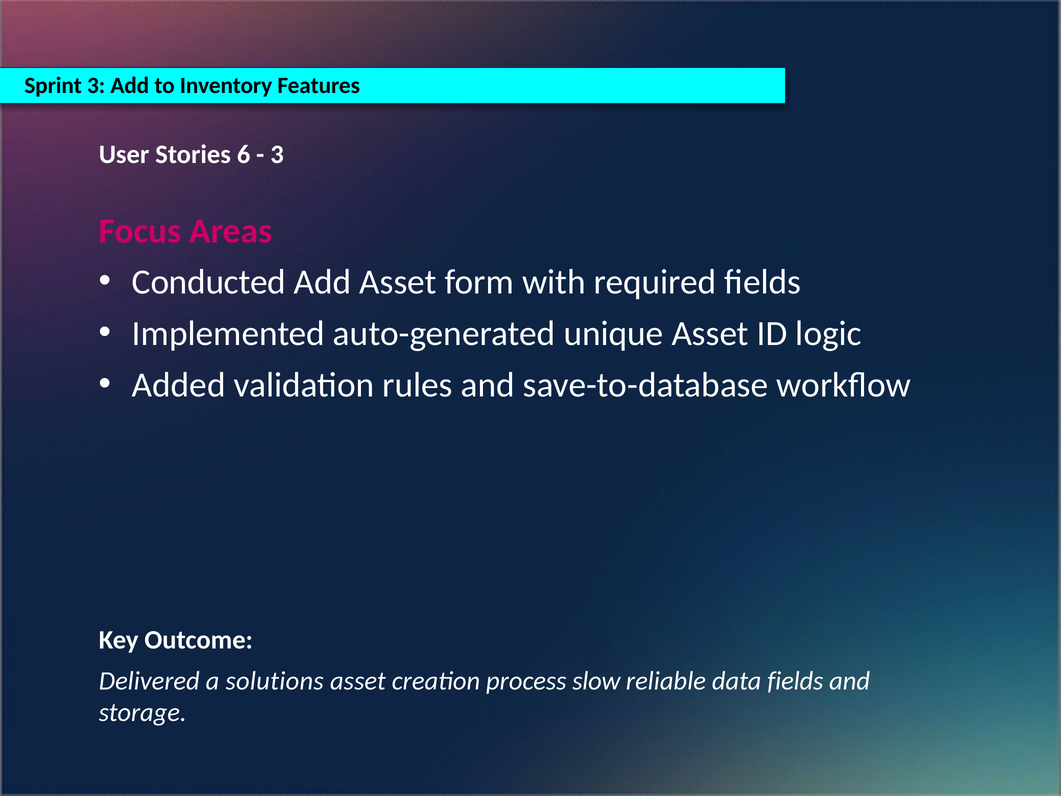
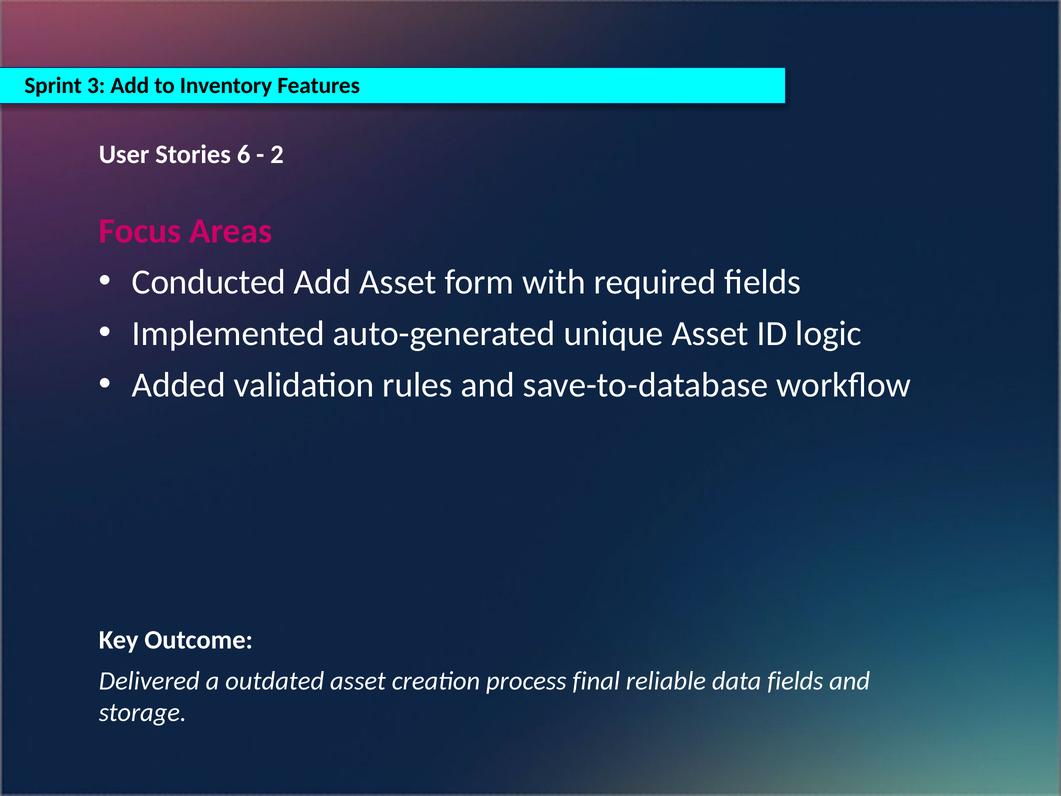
3: 3 -> 2 (277, 154)
solutions: solutions -> outdated (275, 681)
slow: slow -> final (596, 681)
